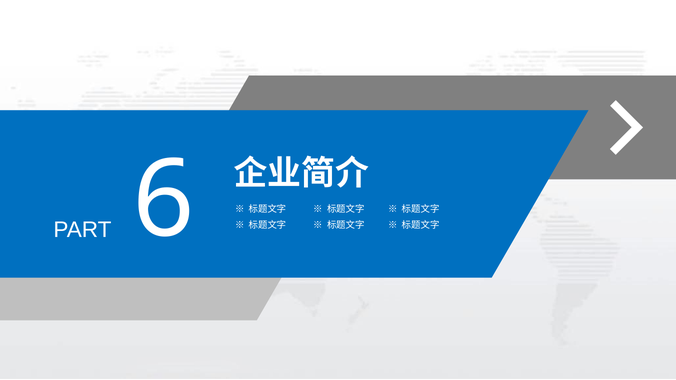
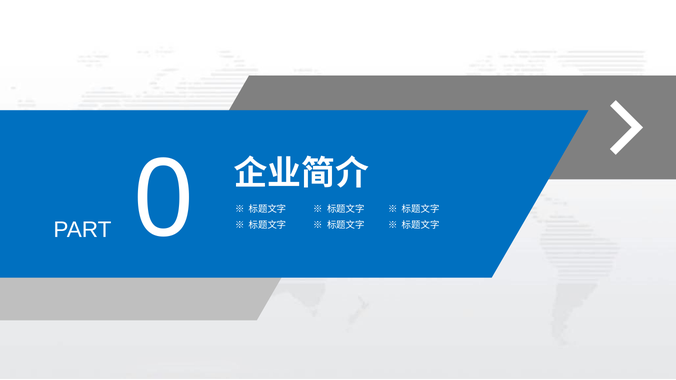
6: 6 -> 0 (164, 200)
